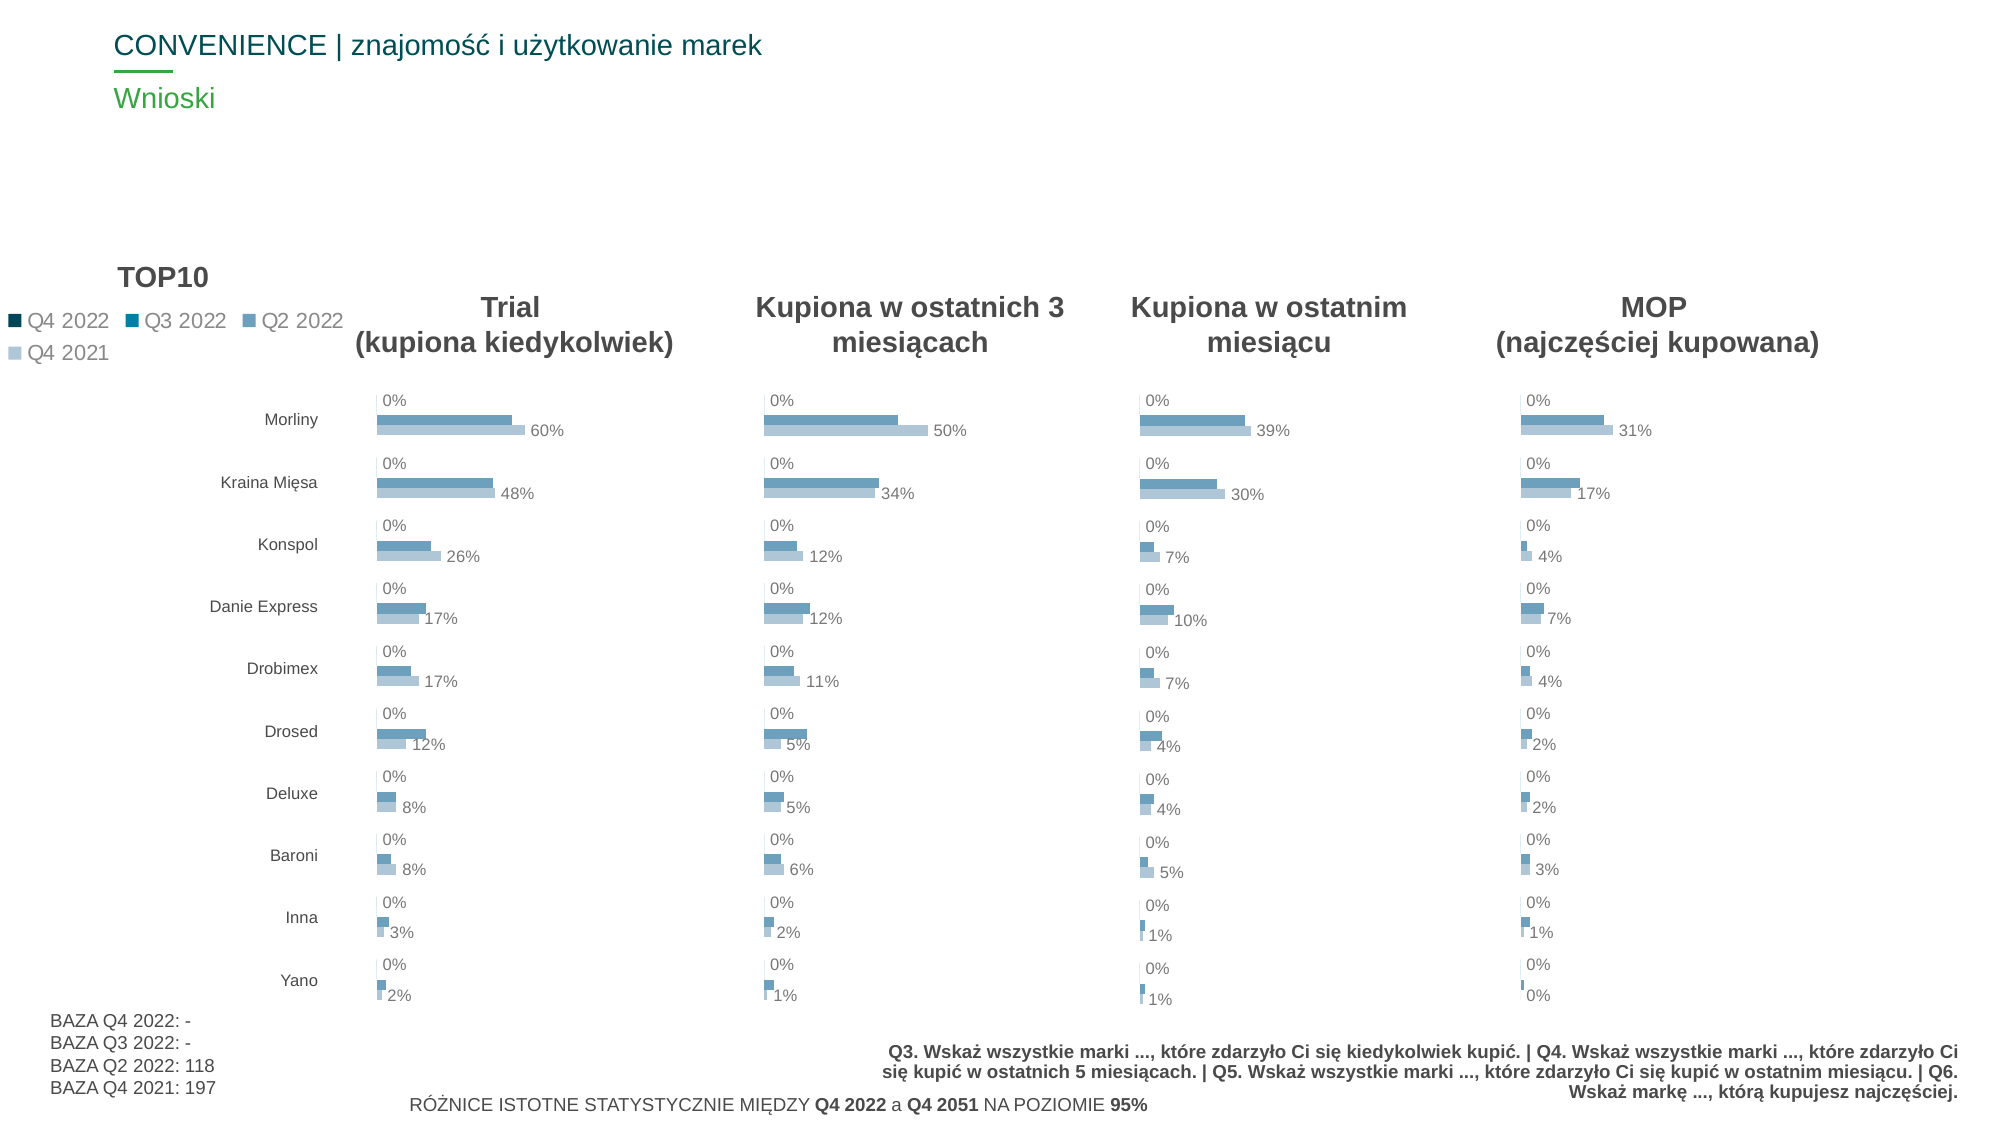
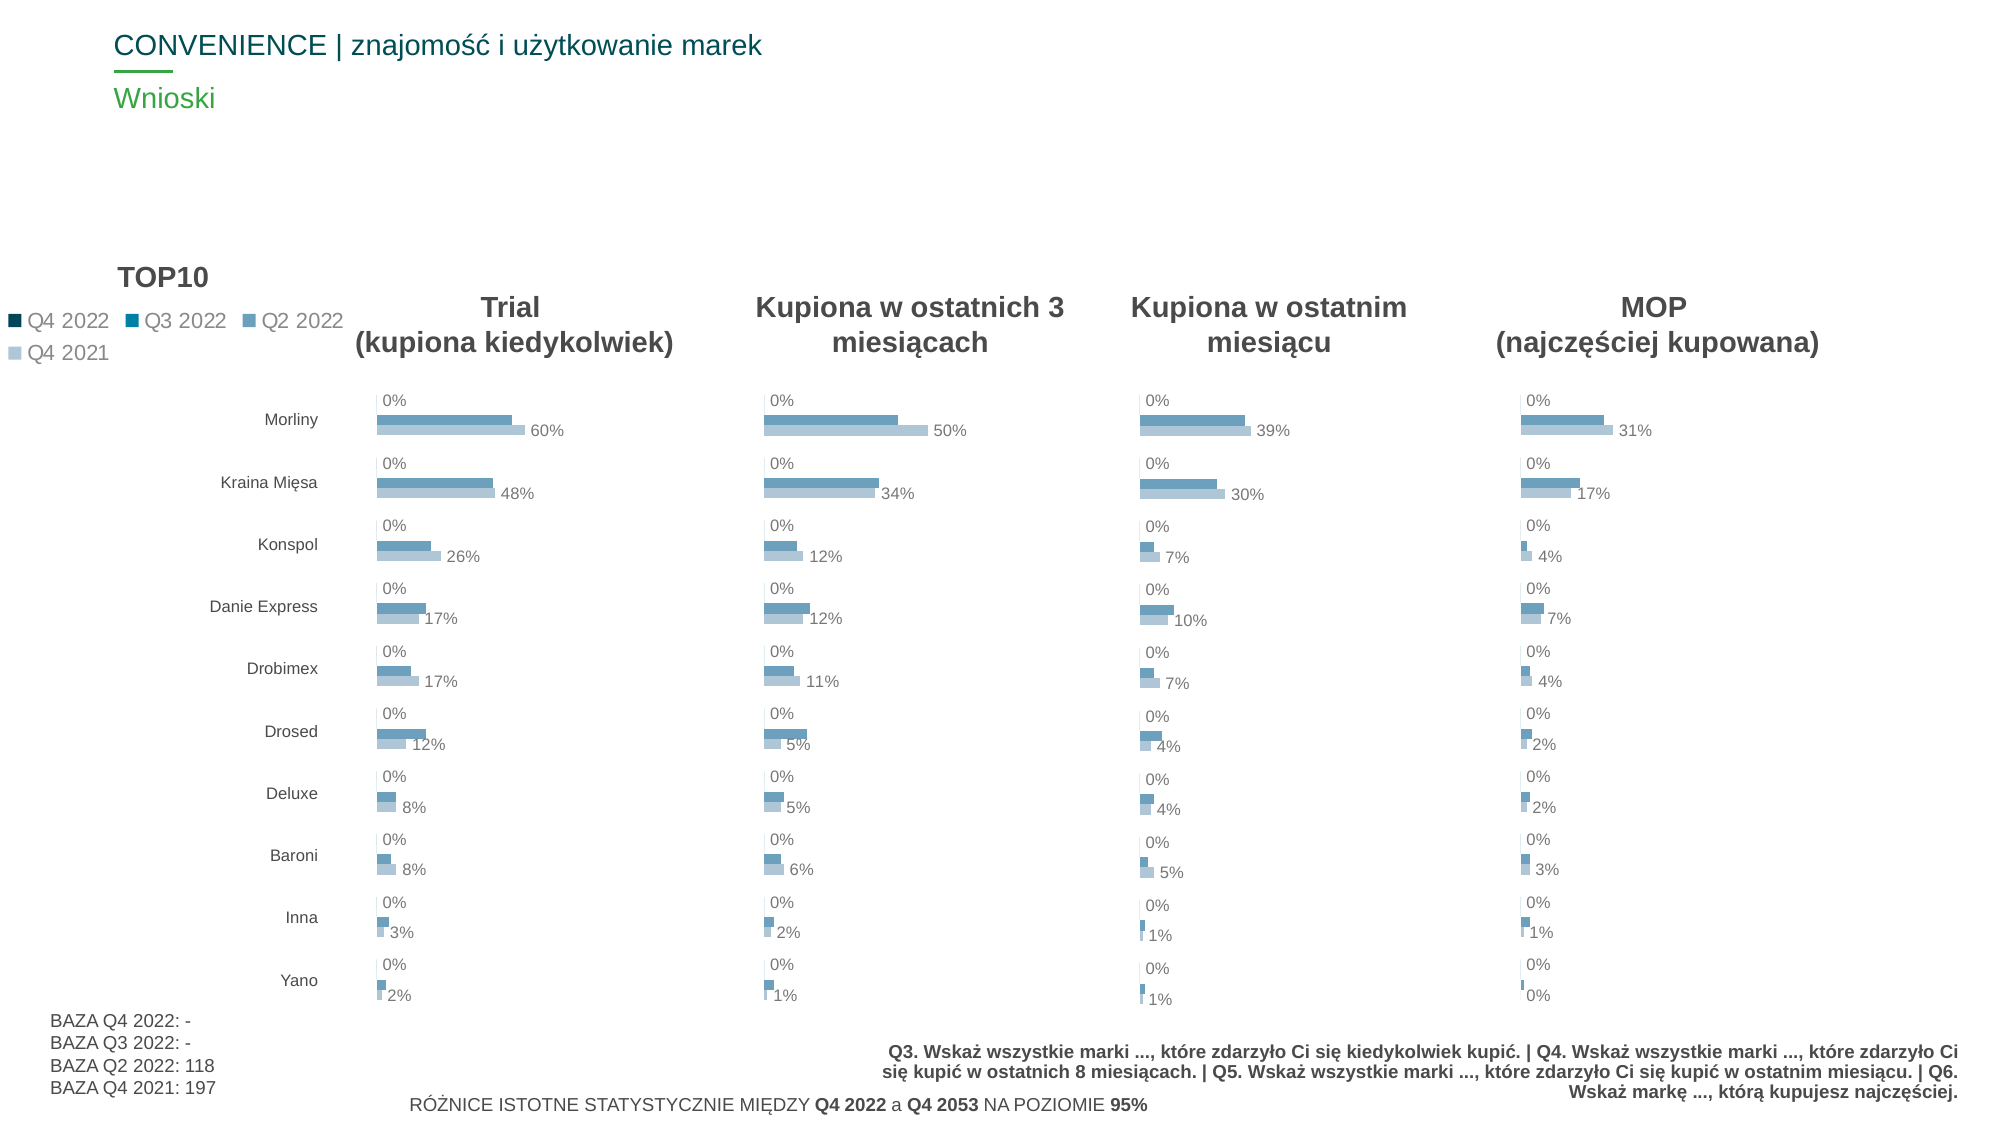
5: 5 -> 8 (1081, 1072)
2051: 2051 -> 2053 (958, 1105)
